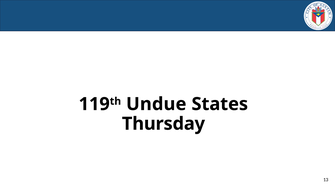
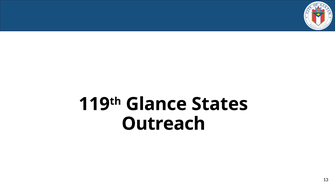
Undue: Undue -> Glance (156, 104)
Thursday: Thursday -> Outreach (163, 123)
